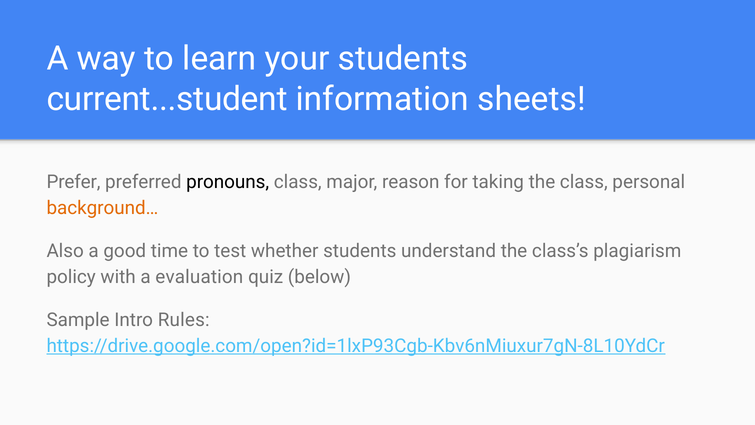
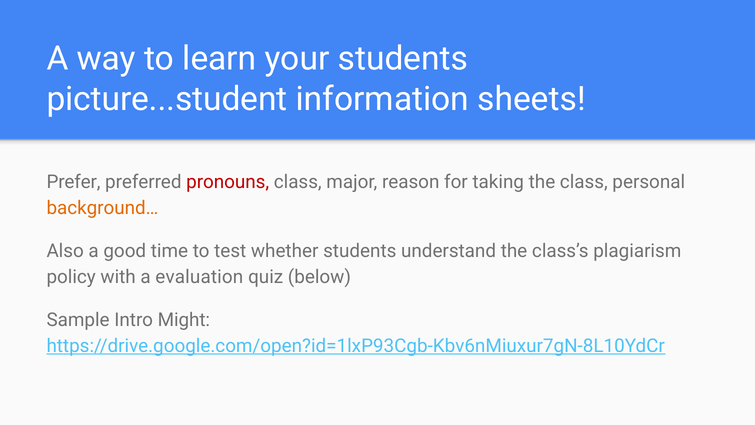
current...student: current...student -> picture...student (167, 99)
pronouns colour: black -> red (228, 182)
Rules: Rules -> Might (184, 320)
